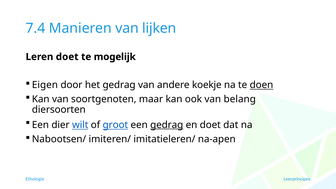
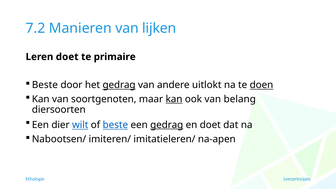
7.4: 7.4 -> 7.2 (35, 28)
mogelijk: mogelijk -> primaire (115, 57)
Eigen: Eigen -> Beste (45, 85)
gedrag underline: none -> present (119, 85)
koekje: koekje -> uitlokt (207, 85)
kan underline: none -> present (174, 99)
of groot: groot -> beste (115, 125)
